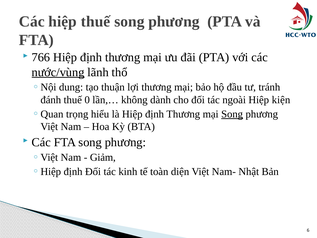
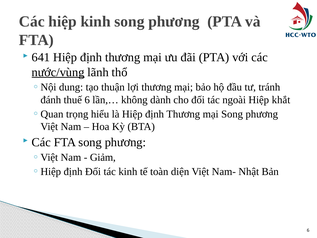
hiệp thuế: thuế -> kinh (96, 21)
766: 766 -> 641 (41, 57)
thuế 0: 0 -> 6 (87, 100)
kiện: kiện -> khắt (281, 100)
Song underline: present -> none (232, 114)
